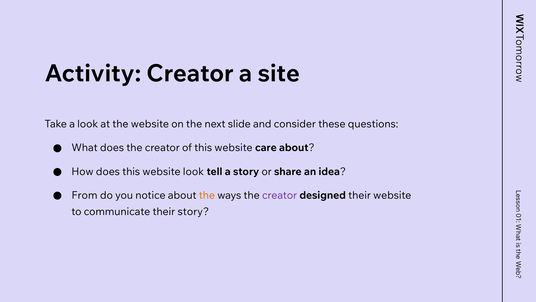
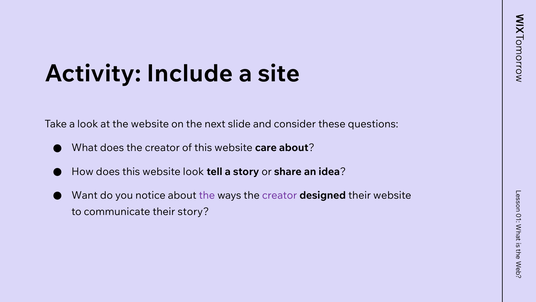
Activity Creator: Creator -> Include (190, 73)
From: From -> Want (85, 195)
the colour: orange -> purple (207, 195)
